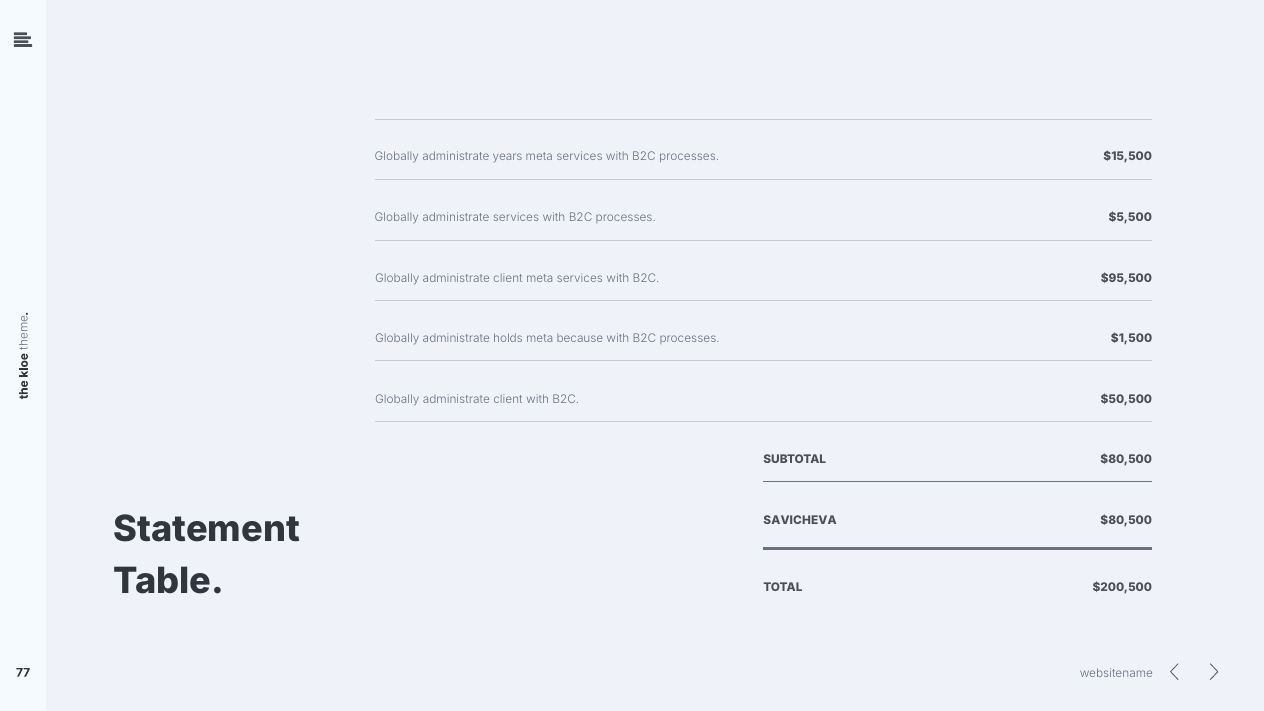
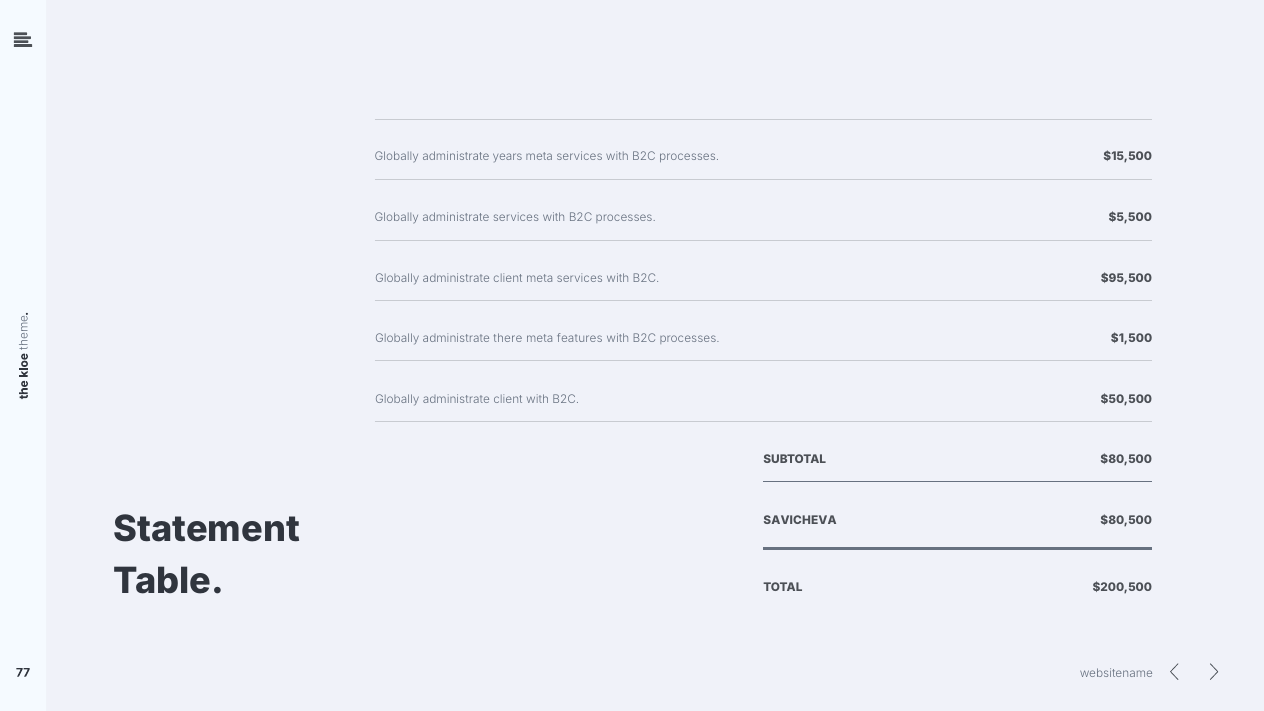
holds: holds -> there (508, 339)
because: because -> features (580, 339)
